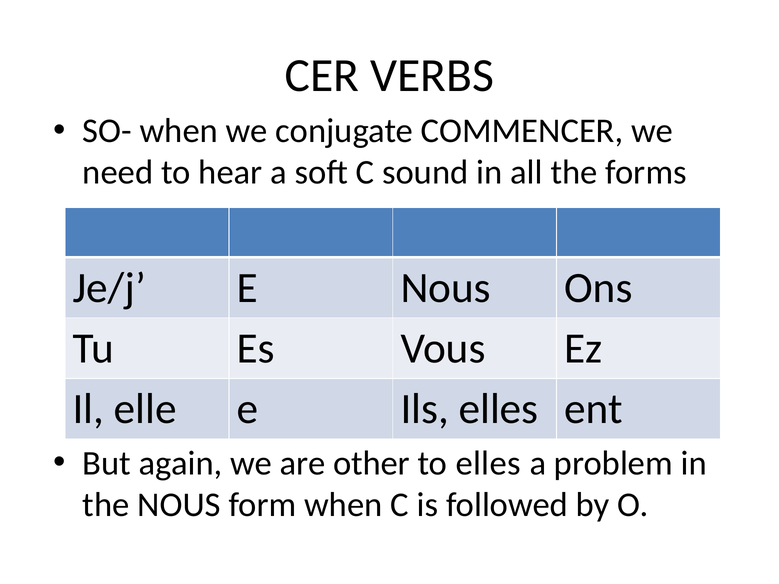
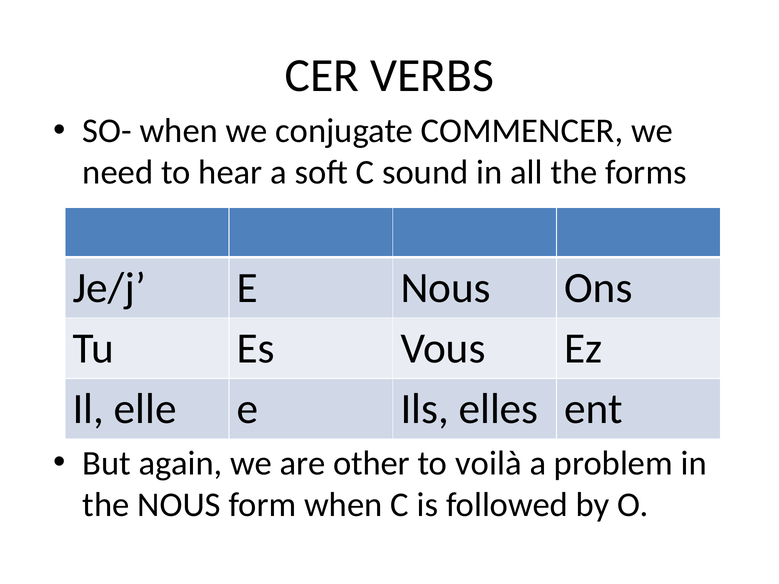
to elles: elles -> voilà (488, 463)
